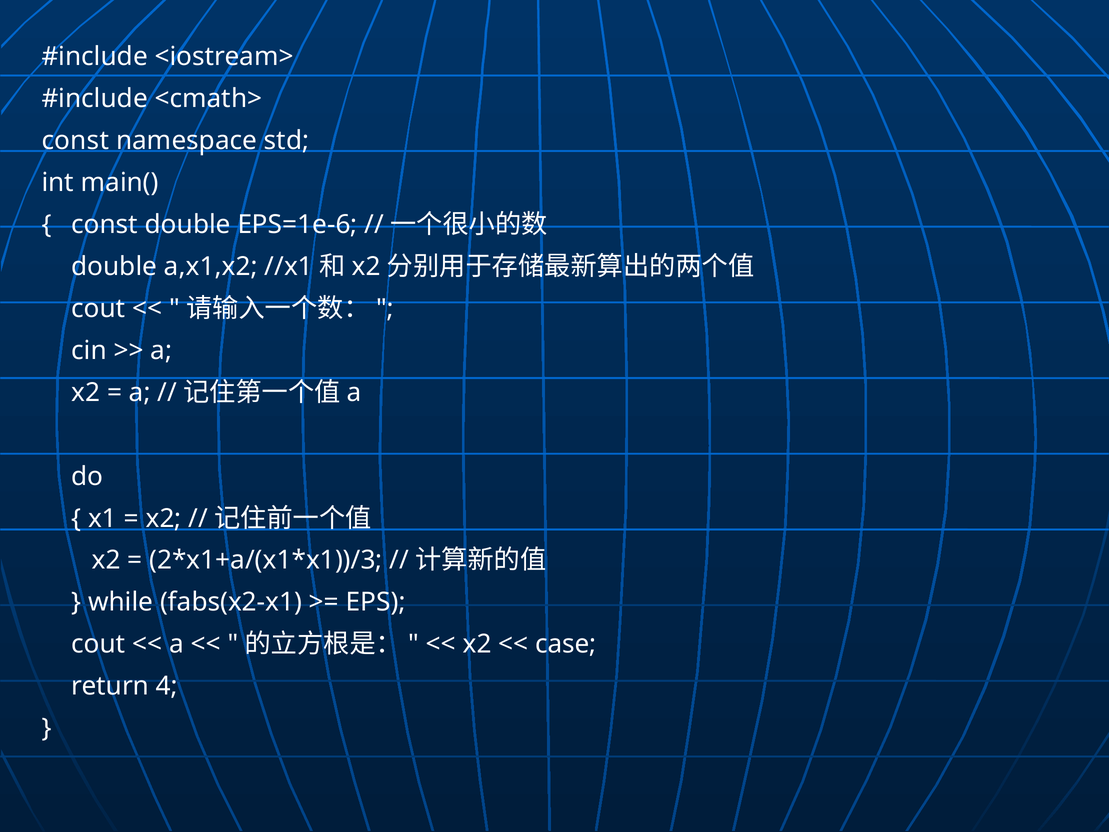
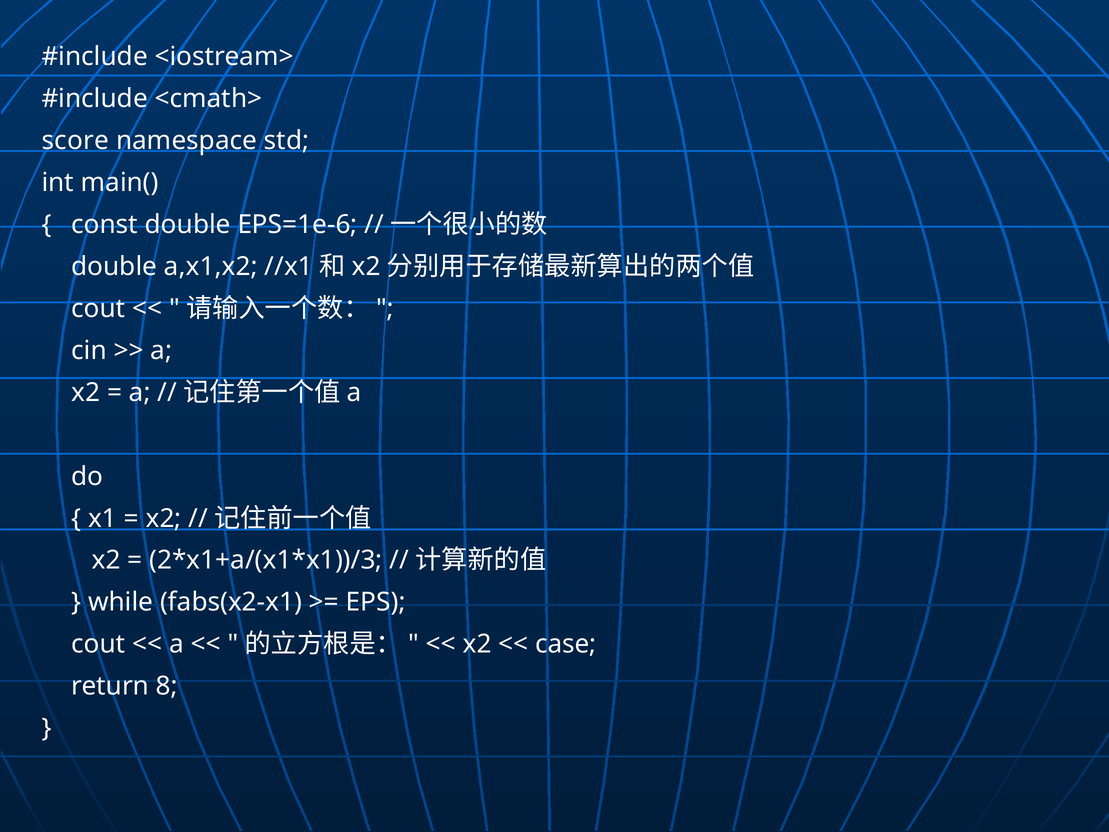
const: const -> score (75, 141)
4: 4 -> 8 (167, 686)
